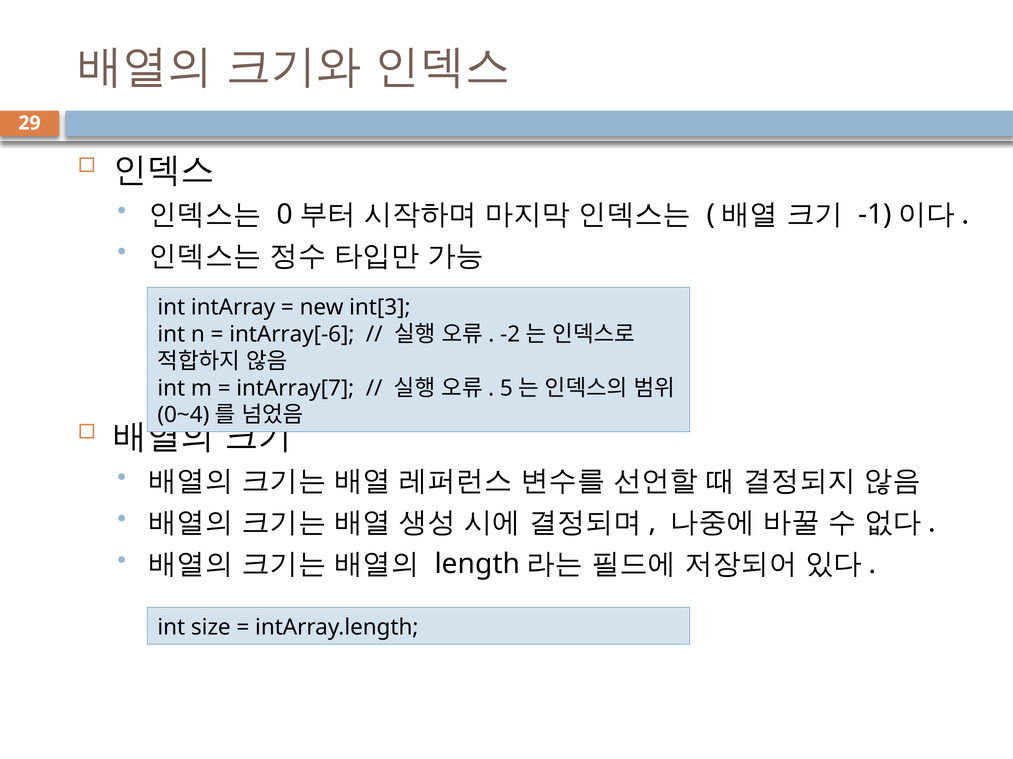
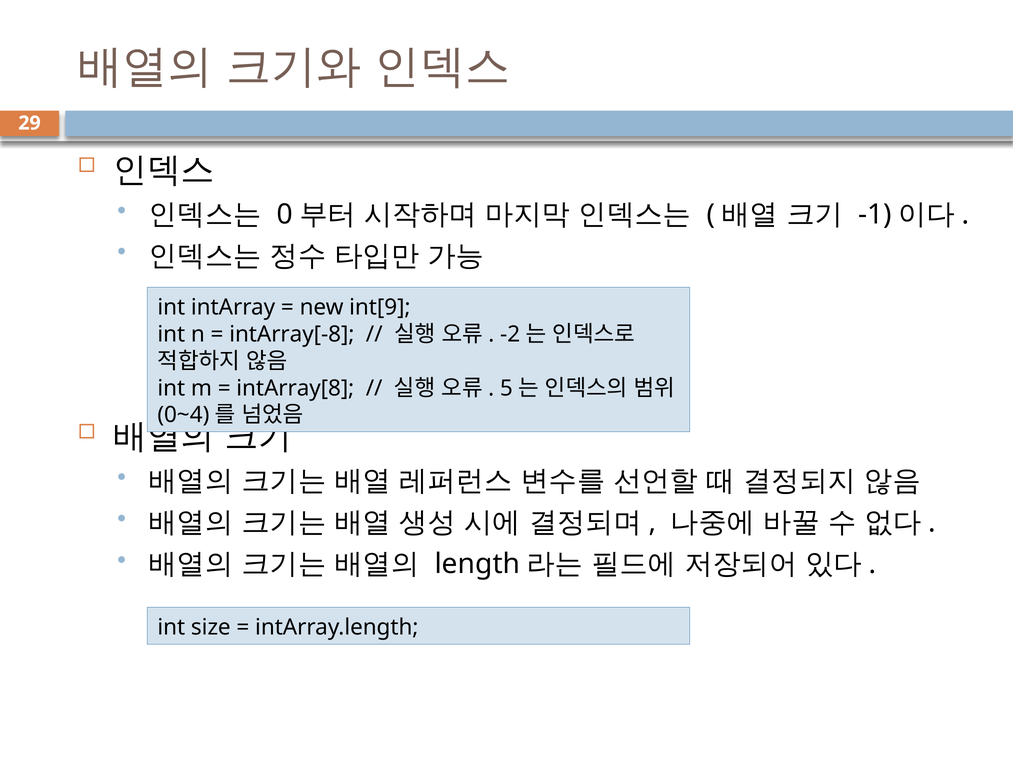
int[3: int[3 -> int[9 (380, 307)
intArray[-6: intArray[-6 -> intArray[-8 (292, 334)
intArray[7: intArray[7 -> intArray[8 (295, 388)
